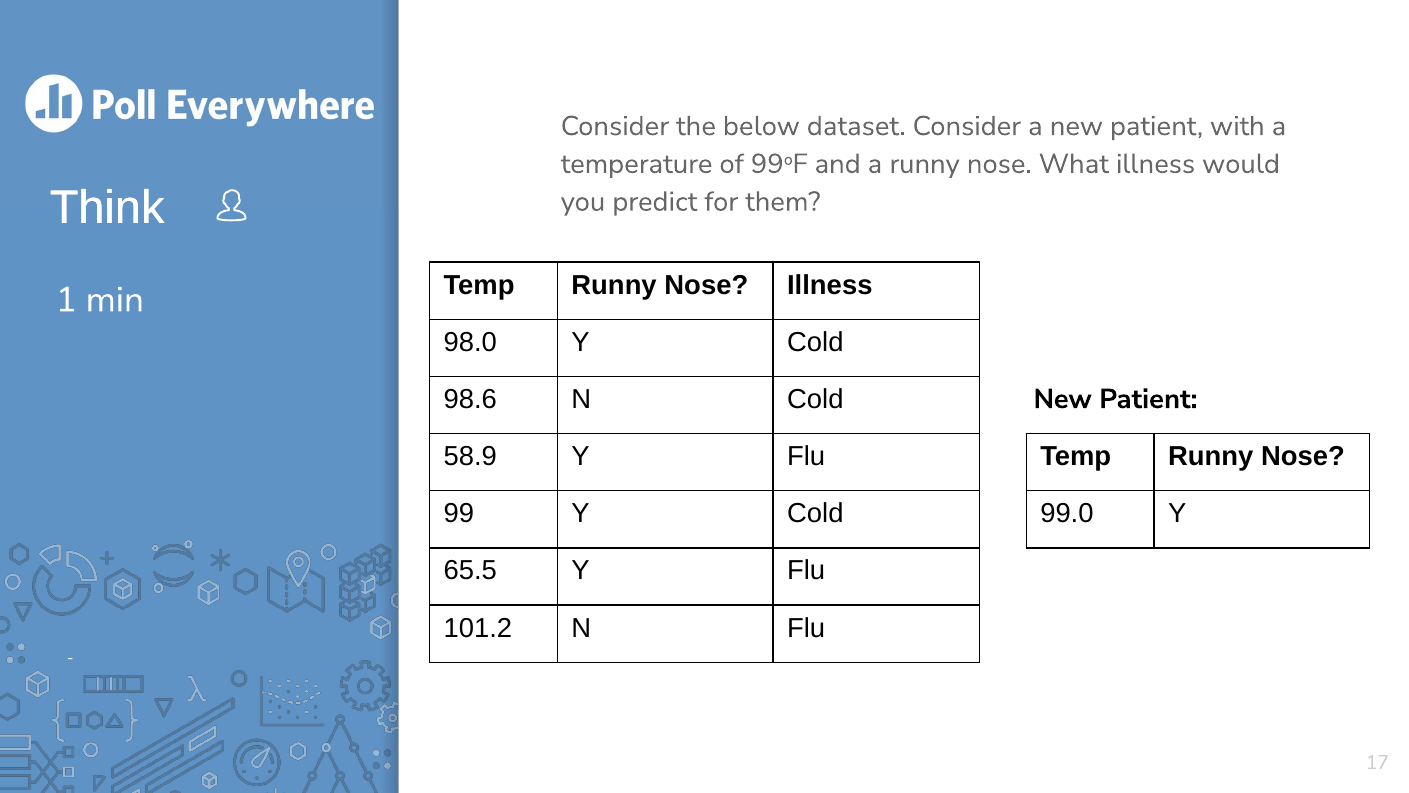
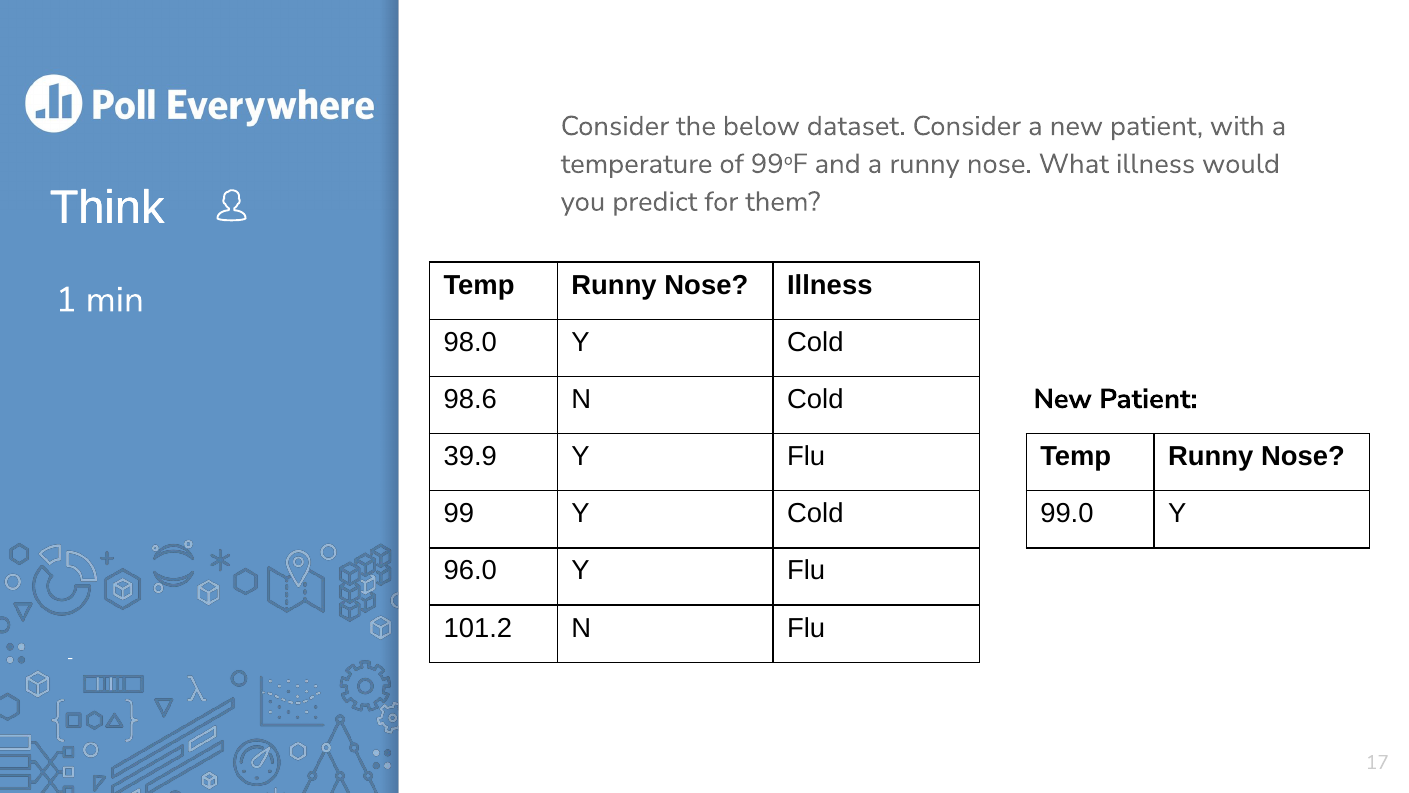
58.9: 58.9 -> 39.9 (470, 456)
65.5: 65.5 -> 96.0 (470, 571)
